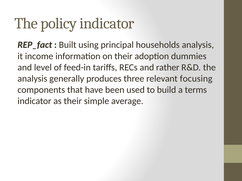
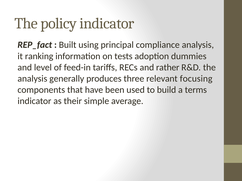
households: households -> compliance (158, 45)
income: income -> ranking (39, 56)
on their: their -> tests (124, 56)
